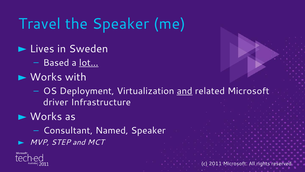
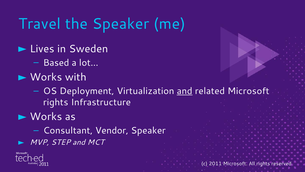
lot… underline: present -> none (89, 63)
driver: driver -> rights (56, 102)
Named: Named -> Vendor (112, 130)
